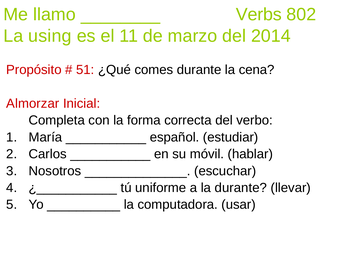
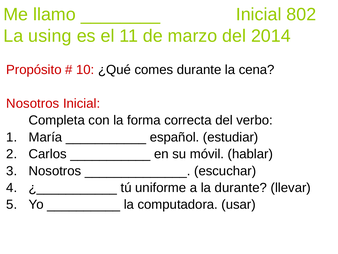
Verbs: Verbs -> Inicial (259, 14)
51: 51 -> 10 (85, 70)
Almorzar: Almorzar -> Nosotros (33, 103)
